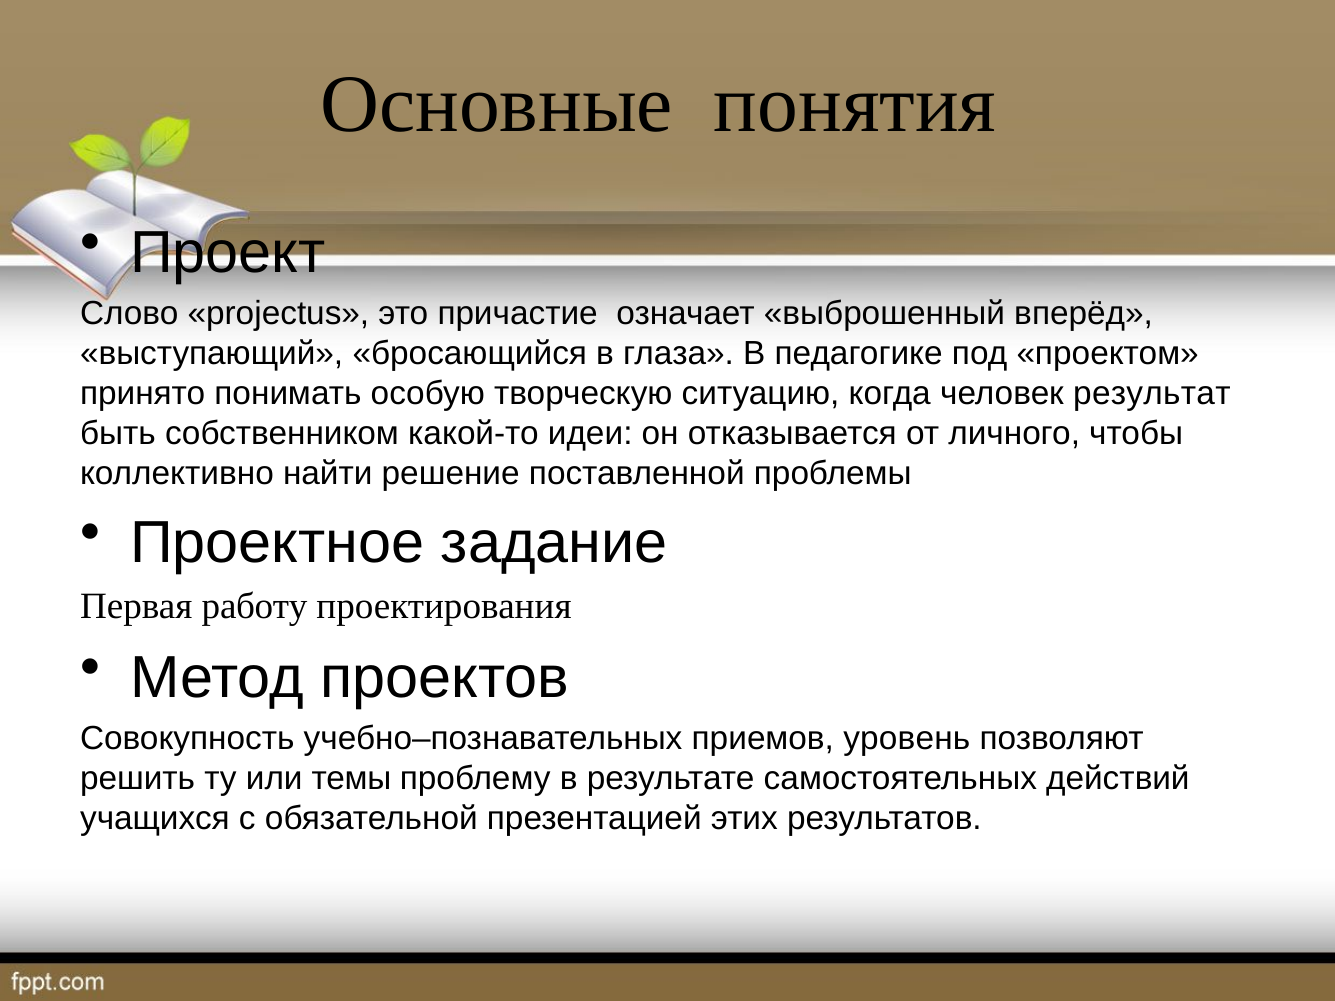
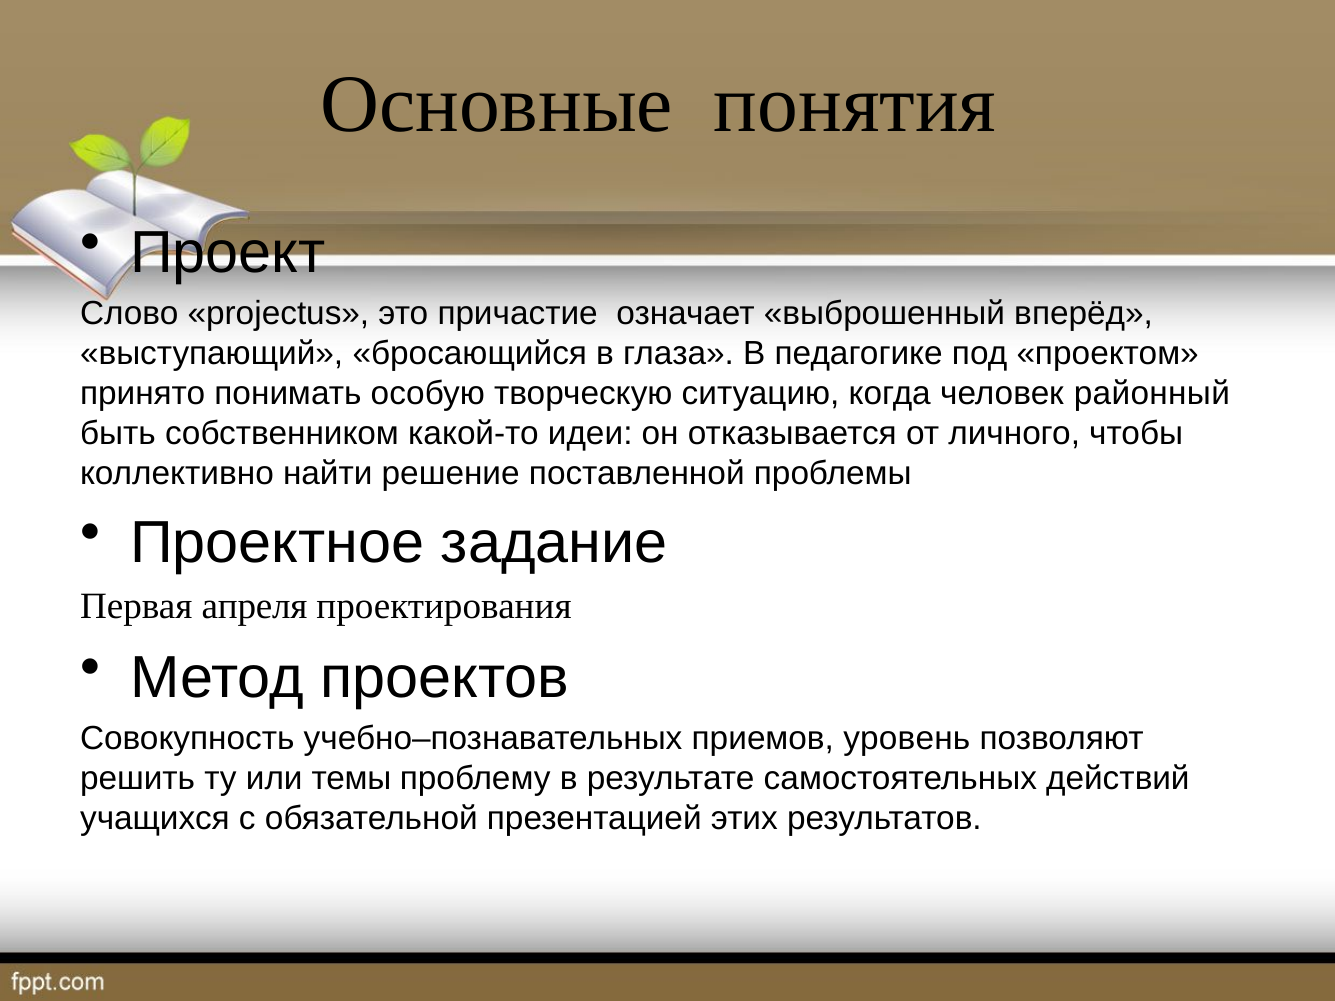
результат: результат -> районный (1152, 393)
работу: работу -> апреля (255, 606)
